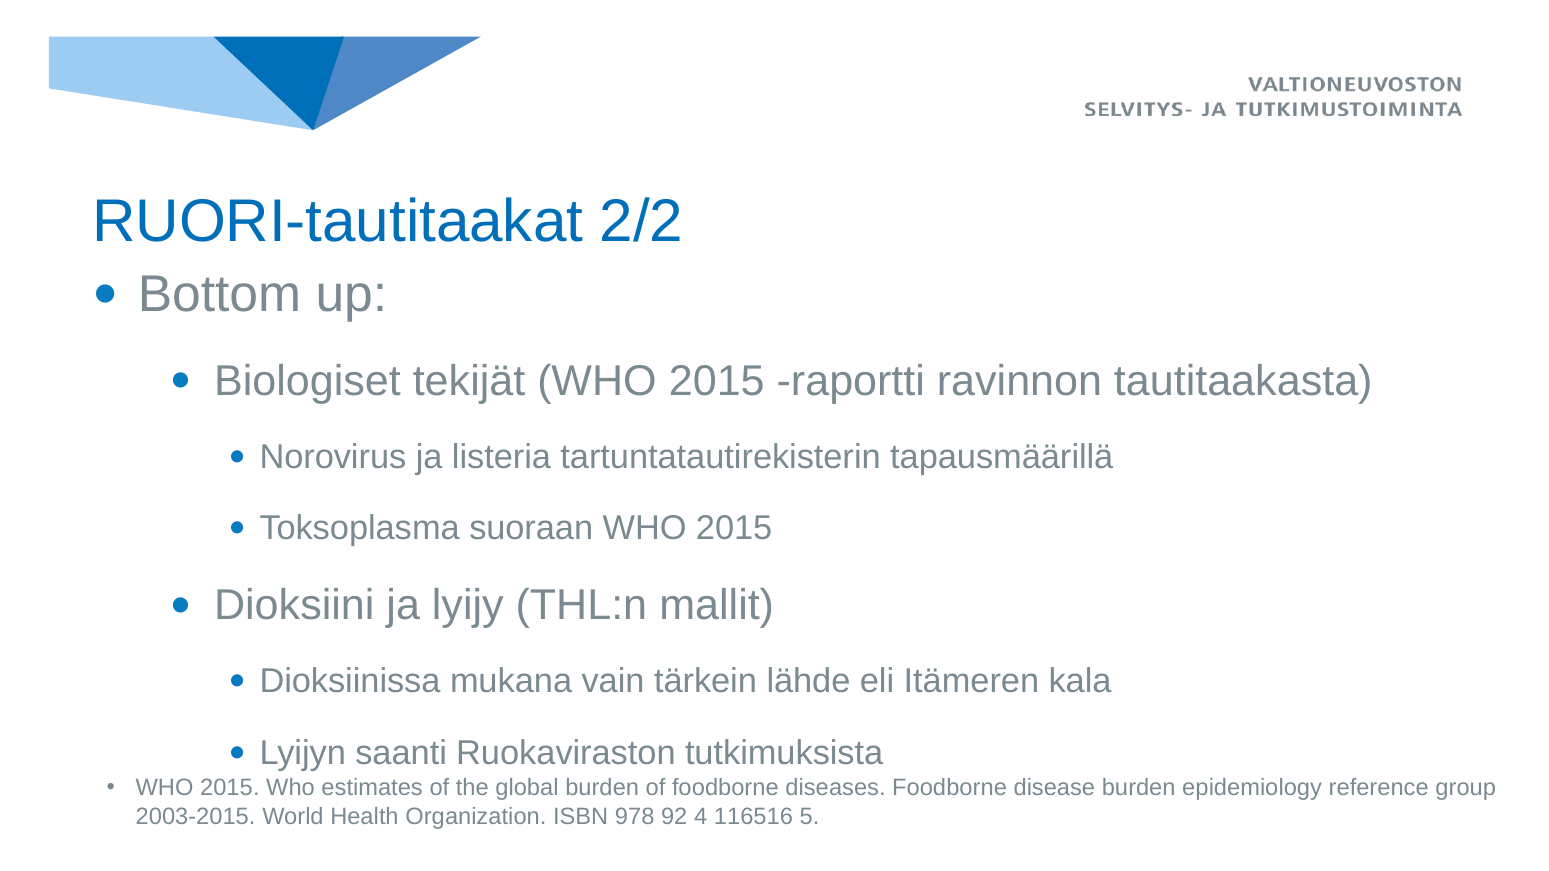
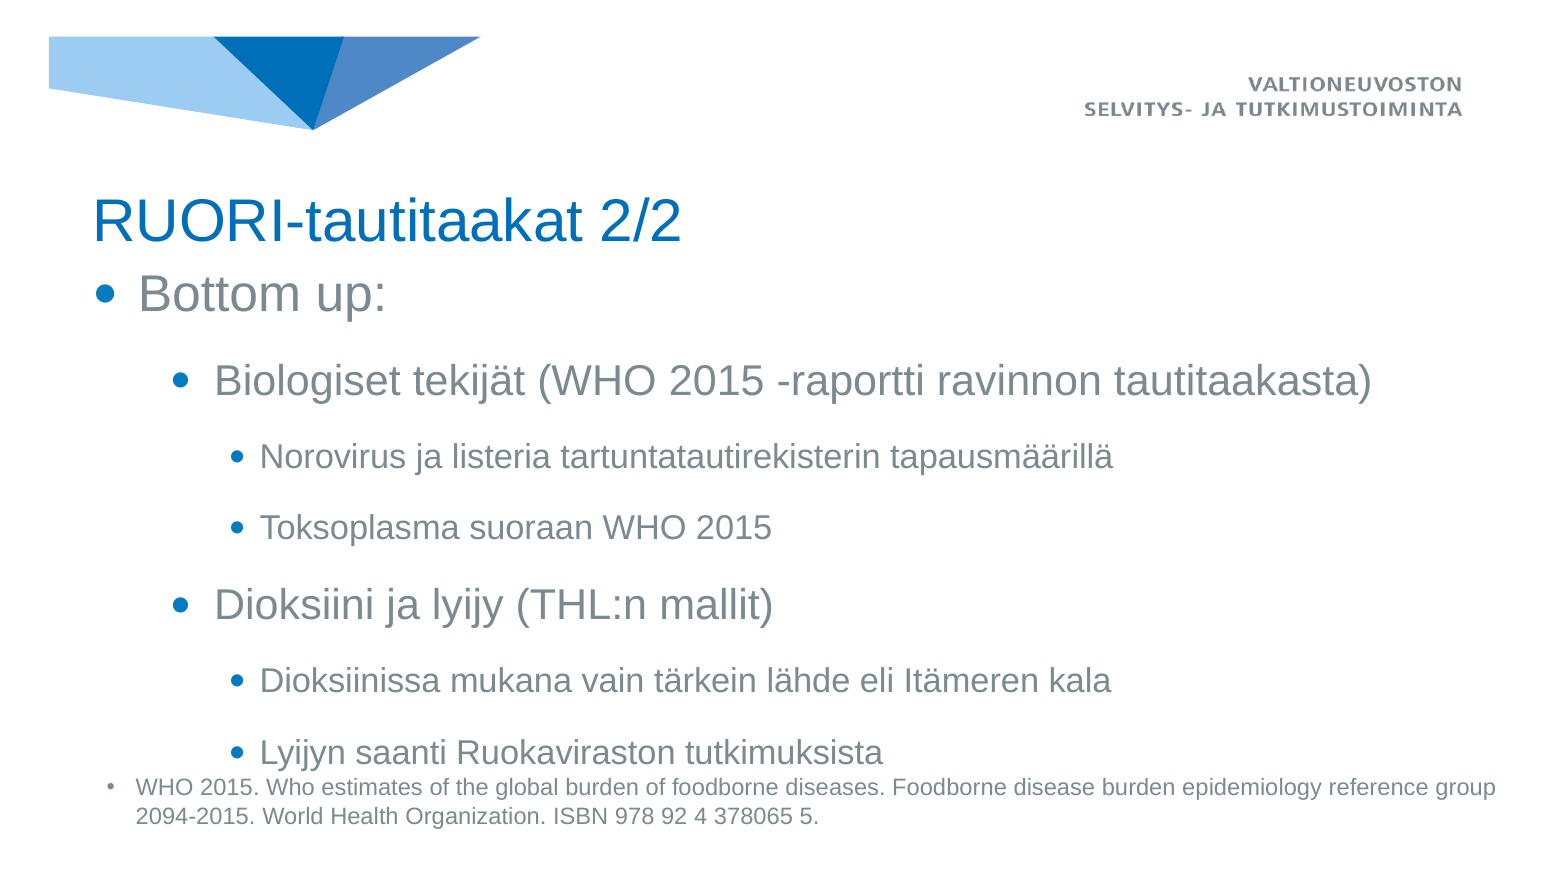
2003-2015: 2003-2015 -> 2094-2015 (196, 817)
116516: 116516 -> 378065 (753, 817)
